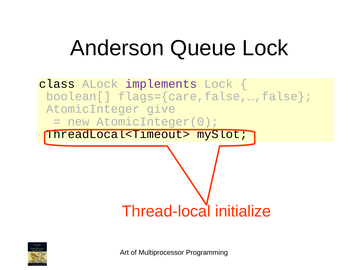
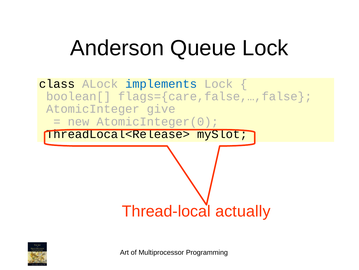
implements colour: purple -> blue (161, 84)
ThreadLocal<Timeout>: ThreadLocal<Timeout> -> ThreadLocal<Release> (118, 134)
initialize: initialize -> actually (243, 211)
